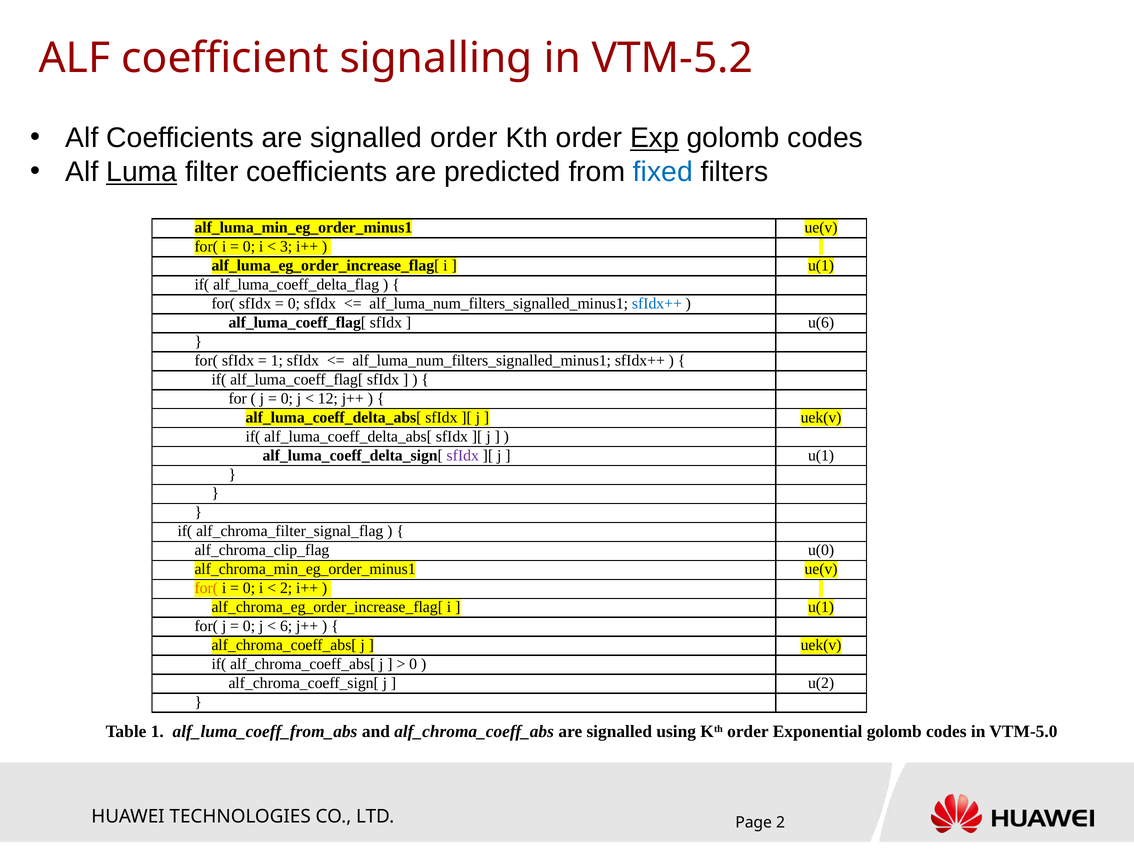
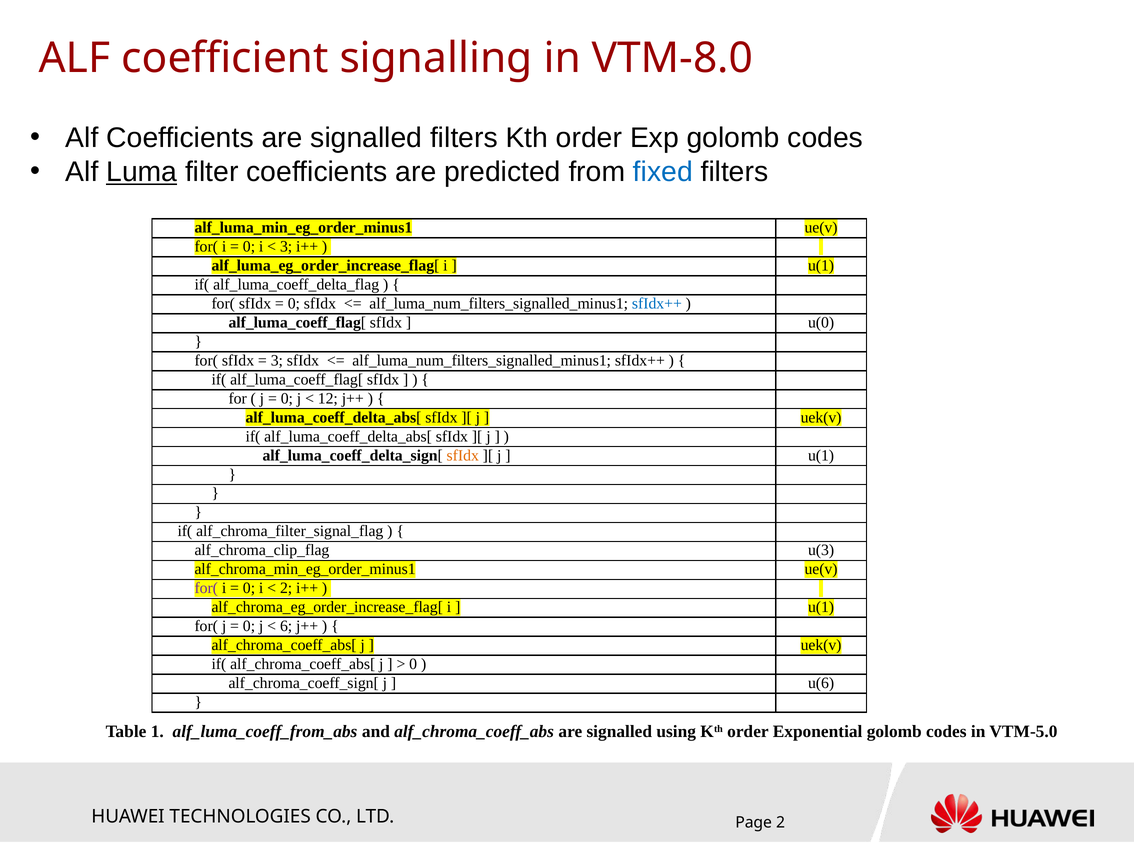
VTM-5.2: VTM-5.2 -> VTM-8.0 (672, 58)
signalled order: order -> filters (464, 138)
Exp underline: present -> none (654, 138)
u(6: u(6 -> u(0 (821, 322)
1: 1 -> 3 (277, 360)
sfIdx colour: purple -> orange (463, 455)
u(0: u(0 -> u(3 (821, 550)
for( colour: orange -> purple (206, 588)
u(2: u(2 -> u(6 (821, 683)
